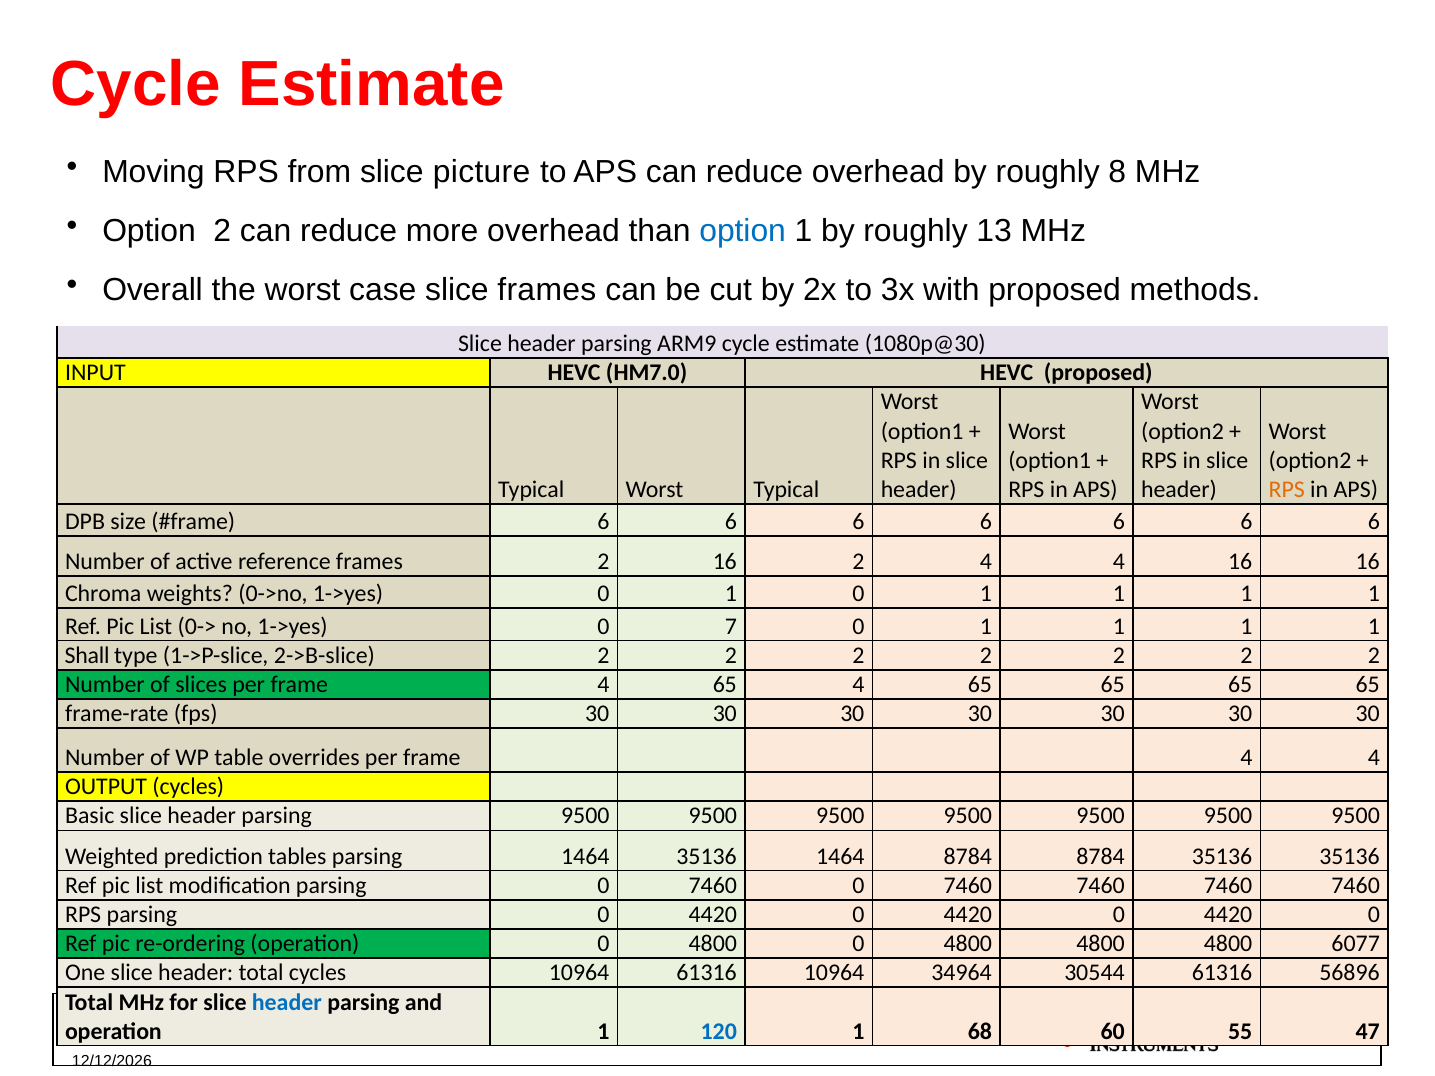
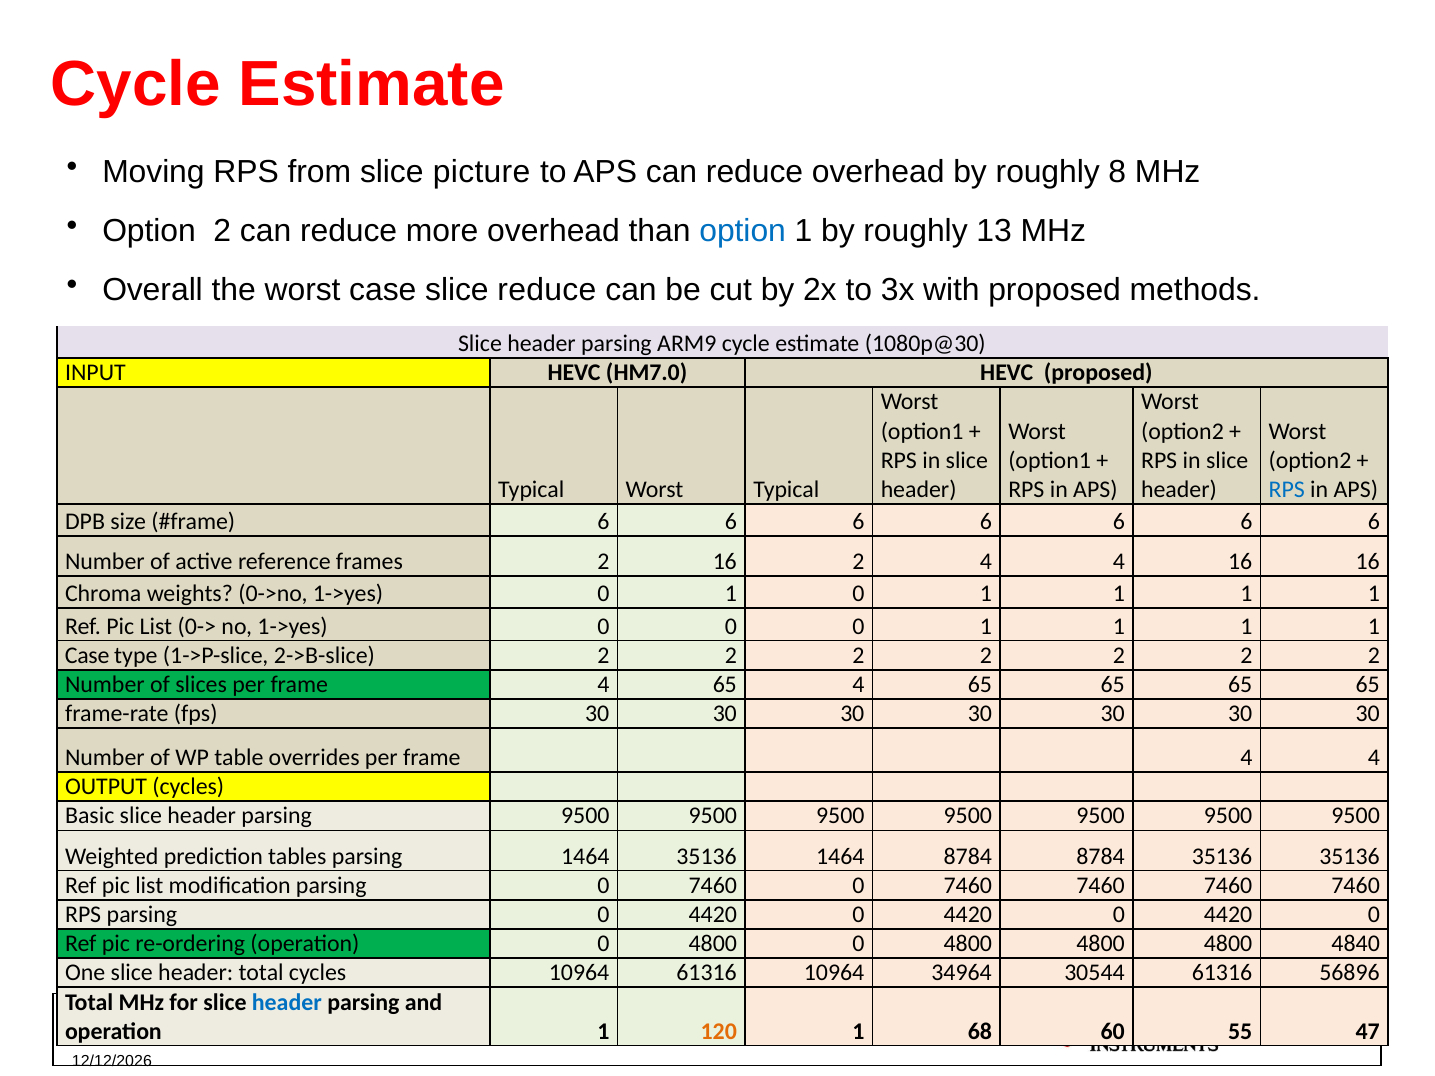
slice frames: frames -> reduce (547, 290)
RPS colour: orange -> blue (1287, 490)
1->yes 0 7: 7 -> 0 (731, 626)
Shall: Shall -> Case (87, 656)
6077: 6077 -> 4840 (1356, 944)
120 colour: blue -> orange (719, 1032)
